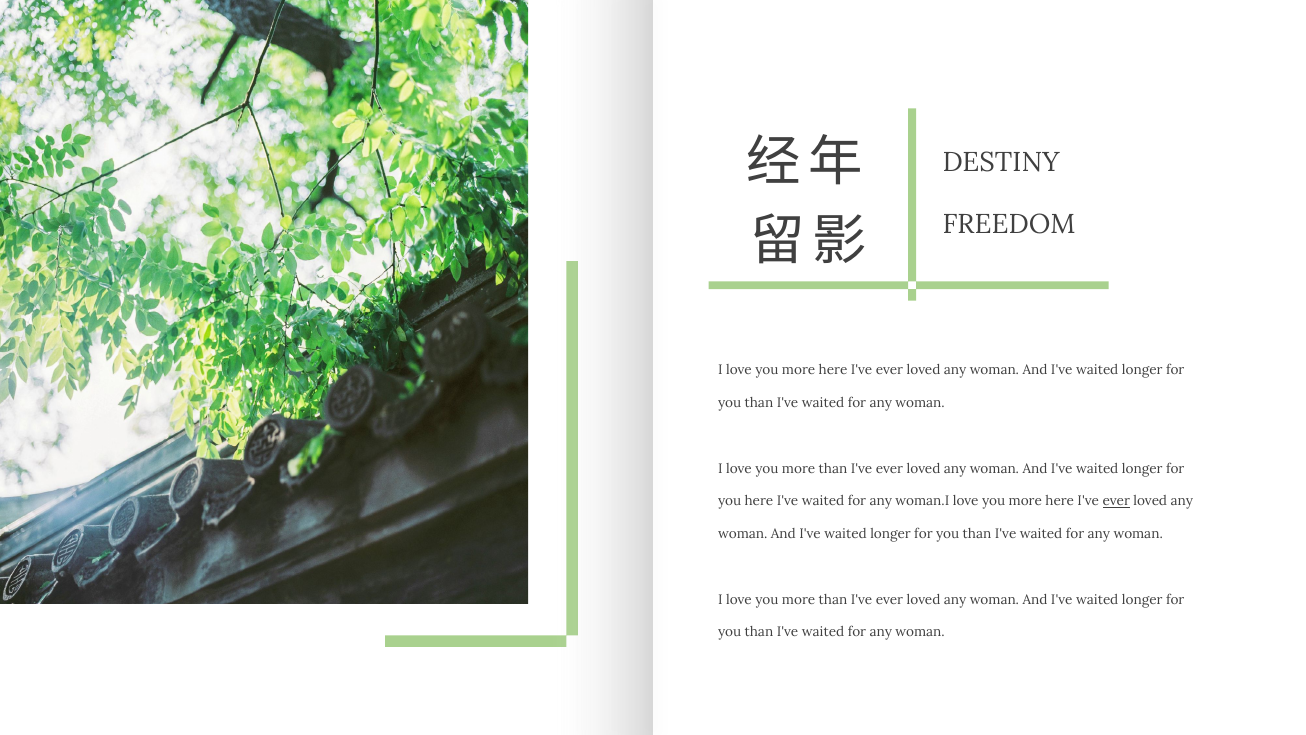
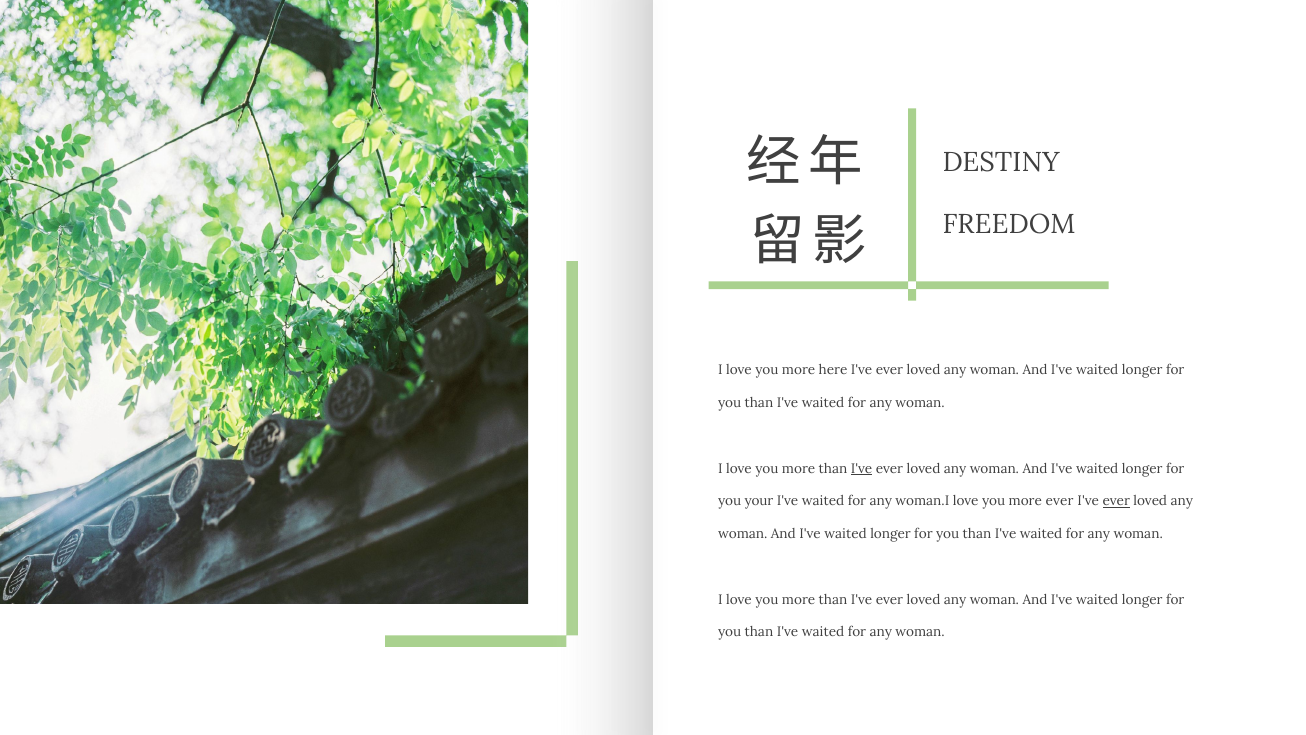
I've underline: none -> present (862, 468)
you here: here -> your (759, 501)
here: here -> ever (1060, 501)
